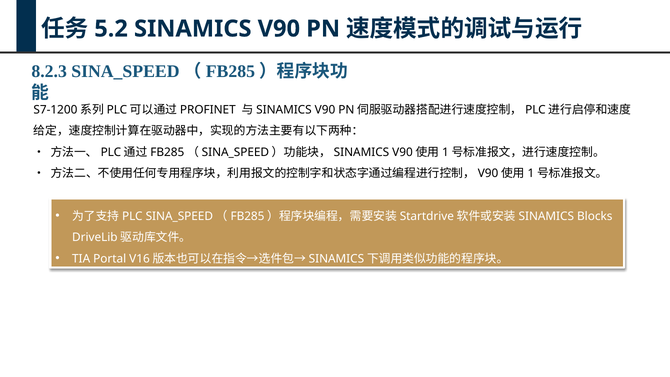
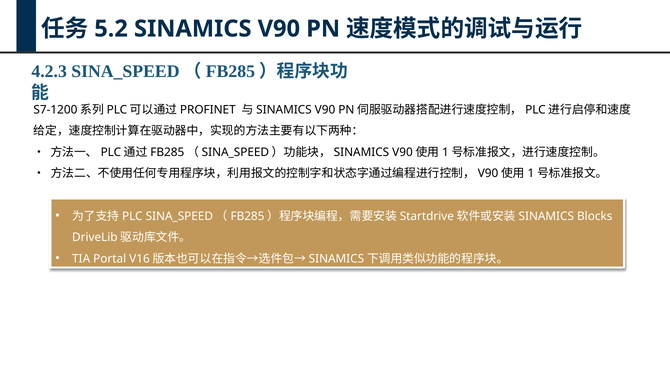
8.2.3: 8.2.3 -> 4.2.3 (49, 71)
